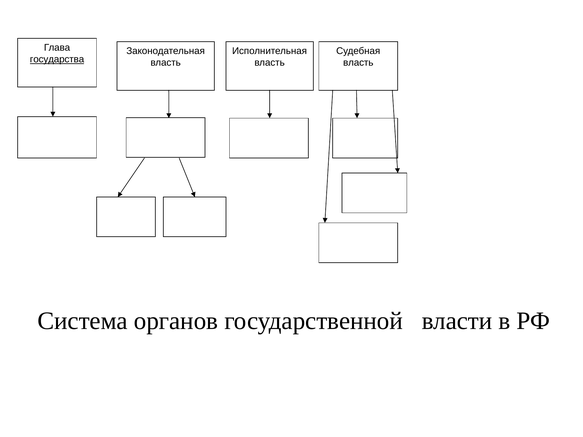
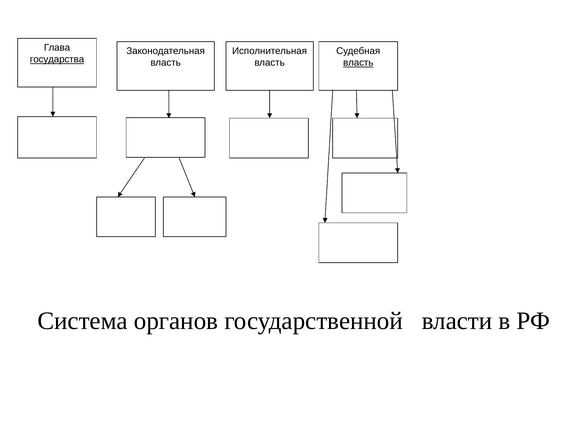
власть underline: none -> present (358, 63)
